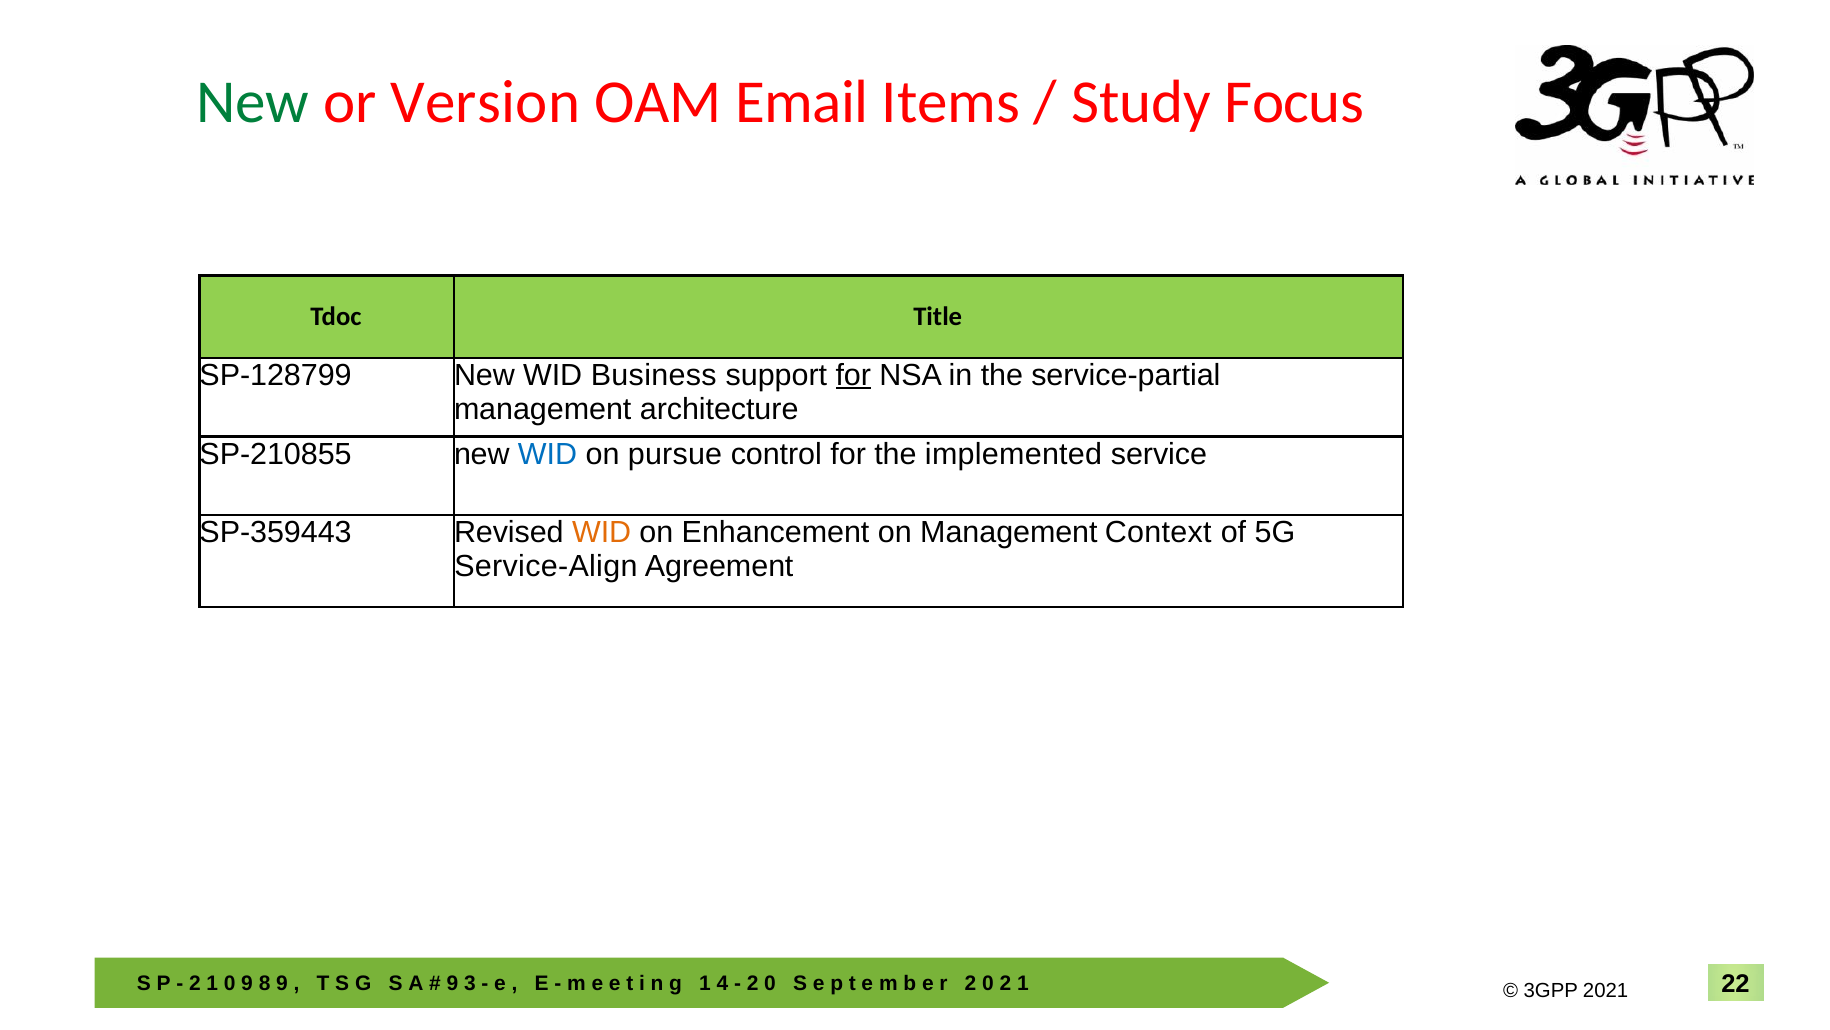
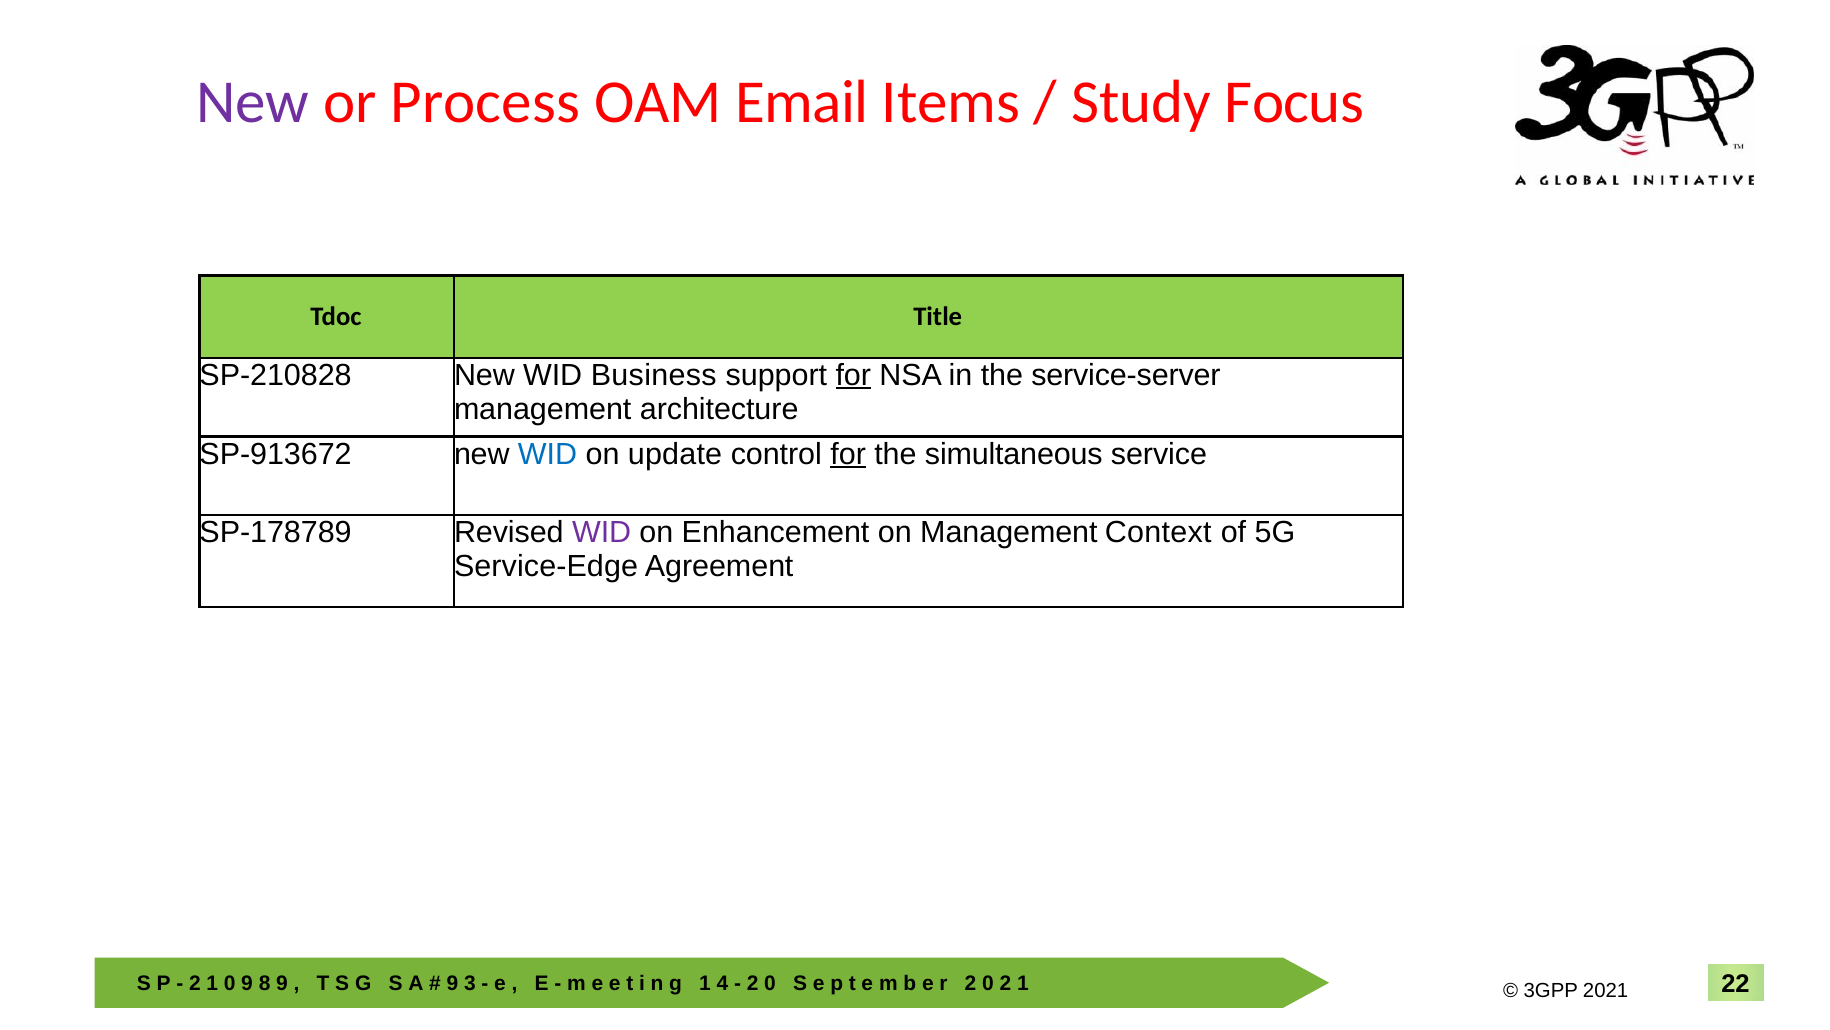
New colour: green -> purple (253, 103)
Version: Version -> Process (485, 103)
SP-128799: SP-128799 -> SP-210828 (276, 375)
service-partial: service-partial -> service-server (1126, 375)
SP-210855: SP-210855 -> SP-913672 (276, 454)
pursue: pursue -> update (675, 454)
for underline: none -> present (848, 454)
implemented: implemented -> simultaneous (1014, 454)
SP-359443: SP-359443 -> SP-178789 (276, 532)
WID colour: orange -> purple (602, 532)
Service-Align: Service-Align -> Service-Edge (546, 566)
